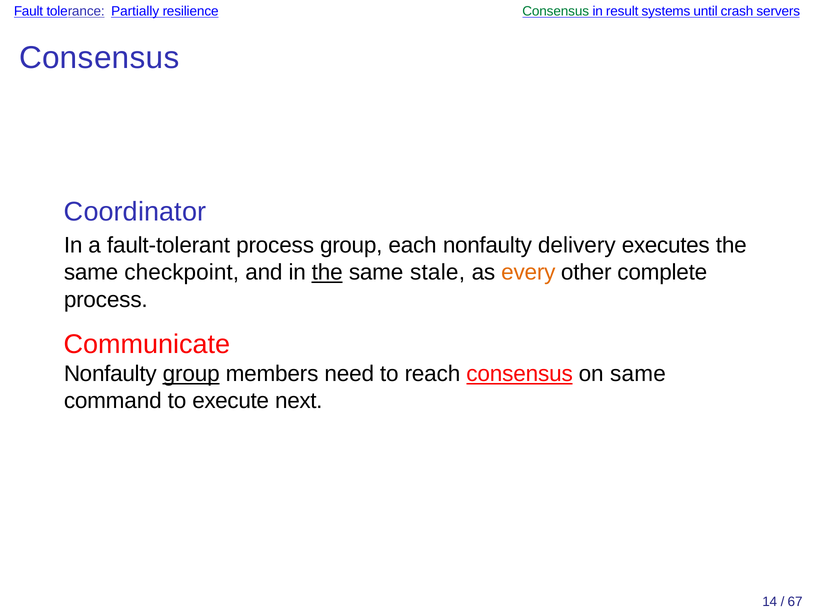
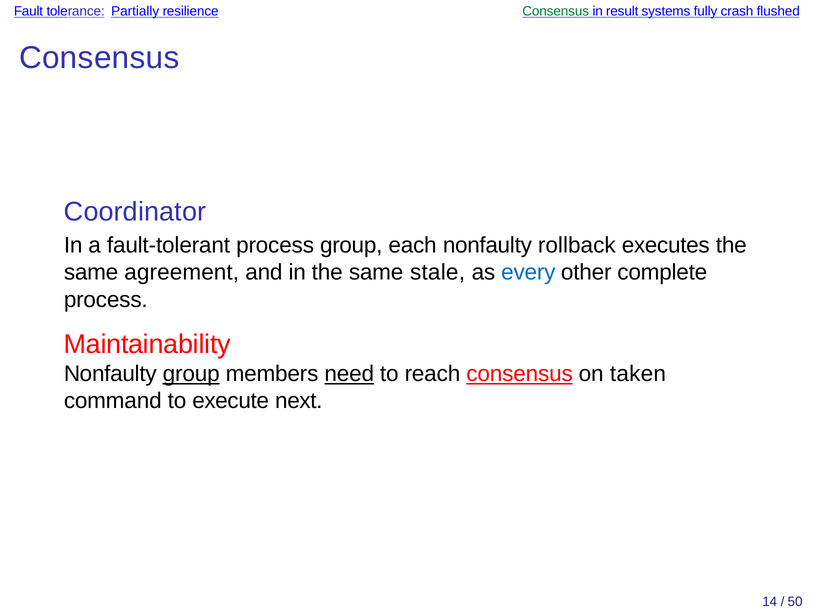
until: until -> fully (706, 11)
servers: servers -> flushed (778, 11)
delivery: delivery -> rollback (577, 245)
checkpoint: checkpoint -> agreement (182, 273)
the underline: present -> none (327, 273)
every colour: orange -> blue (528, 273)
Communicate: Communicate -> Maintainability (147, 344)
need underline: none -> present (349, 374)
on same: same -> taken (638, 374)
67: 67 -> 50 (795, 602)
